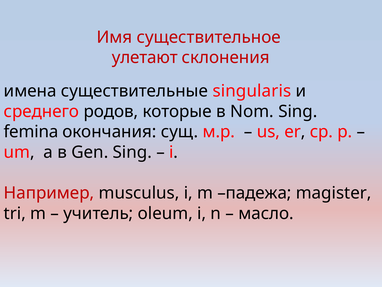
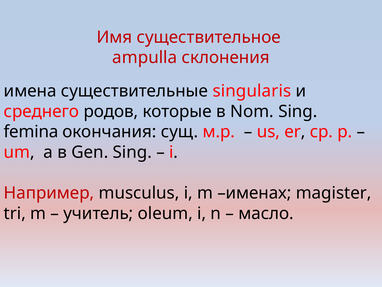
улетают: улетают -> ampulla (145, 57)
падежа: падежа -> именах (254, 193)
